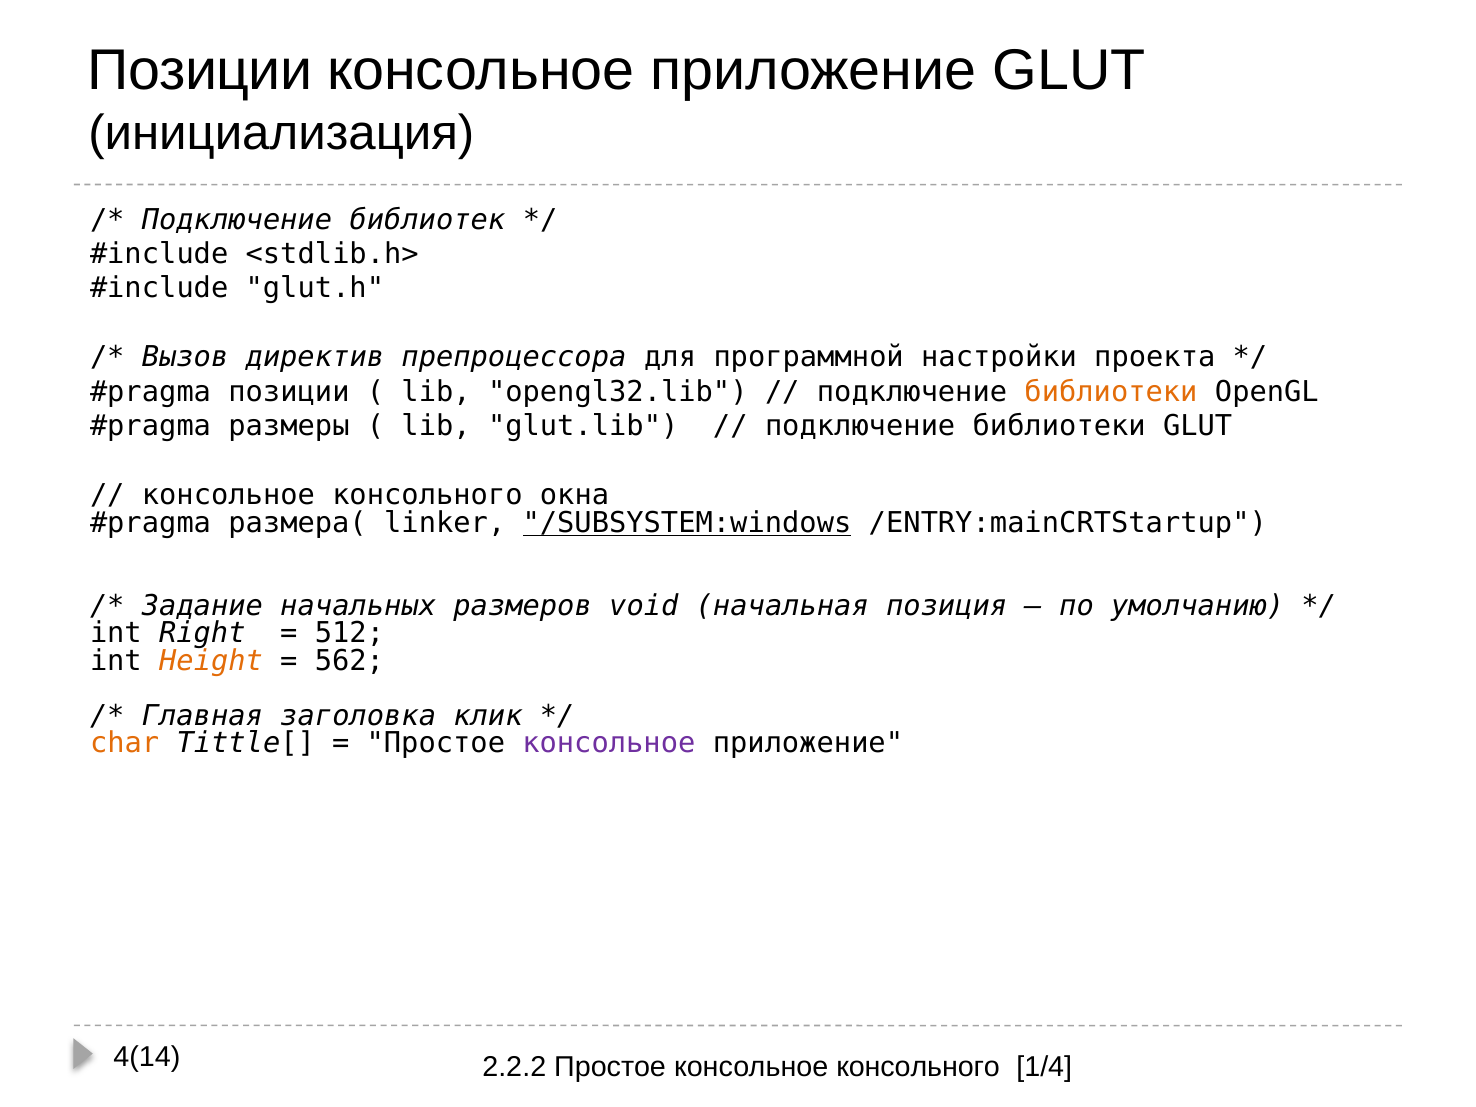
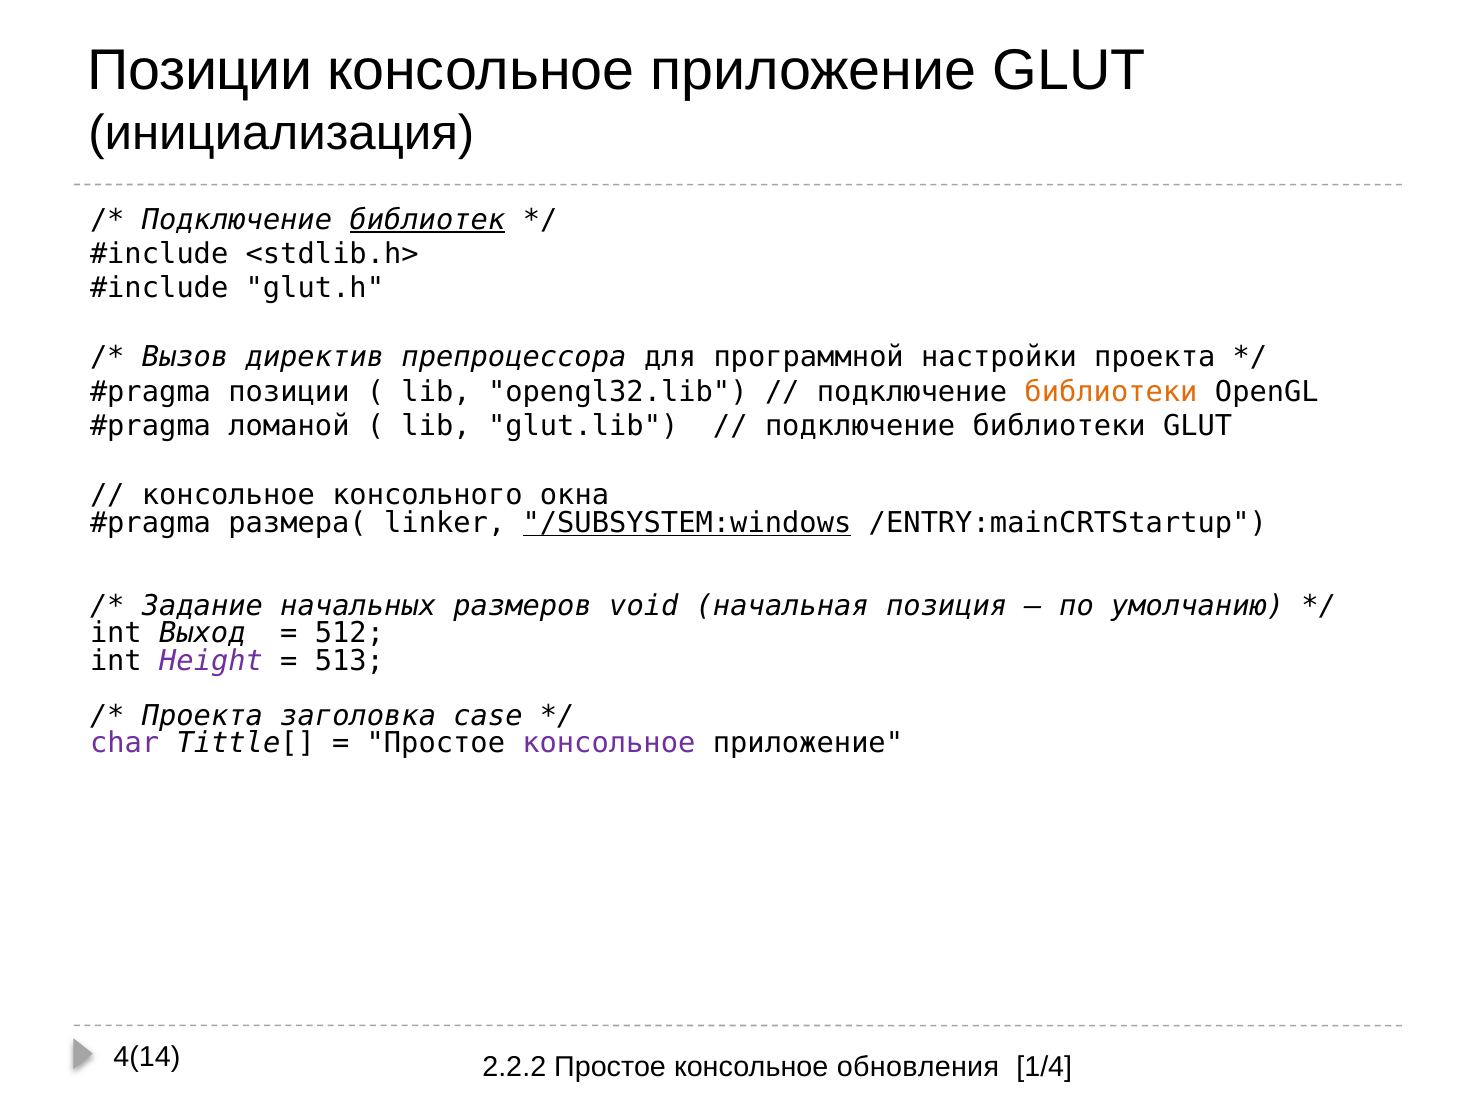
библиотек underline: none -> present (427, 220)
размеры: размеры -> ломаной (289, 426)
Right: Right -> Выход (202, 633)
Height colour: orange -> purple (211, 661)
562: 562 -> 513 (349, 661)
Главная: Главная -> Проекта (202, 716)
клик: клик -> case (488, 716)
char colour: orange -> purple (125, 743)
Простое консольное консольного: консольного -> обновления (918, 1067)
